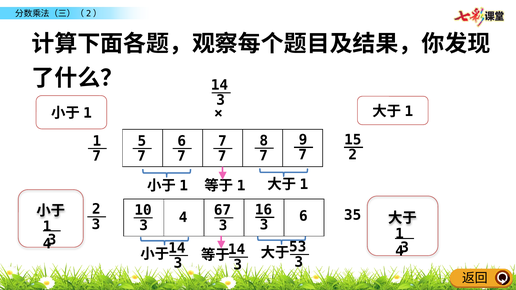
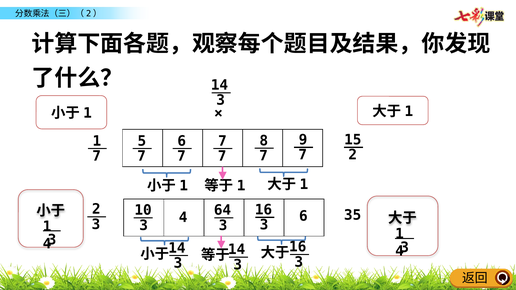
67: 67 -> 64 (223, 210)
53: 53 -> 16 (298, 247)
